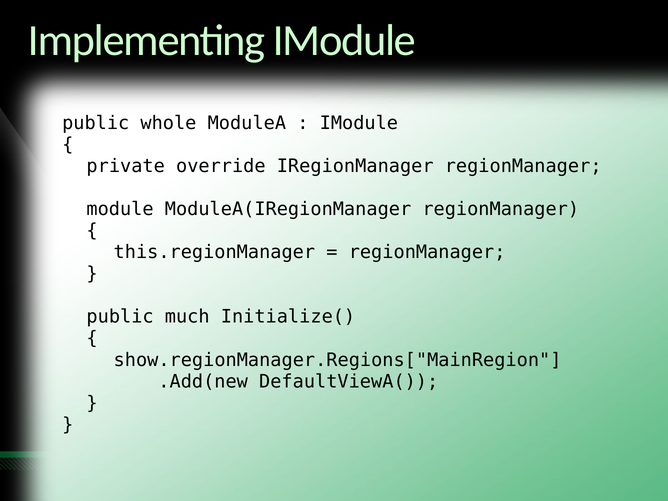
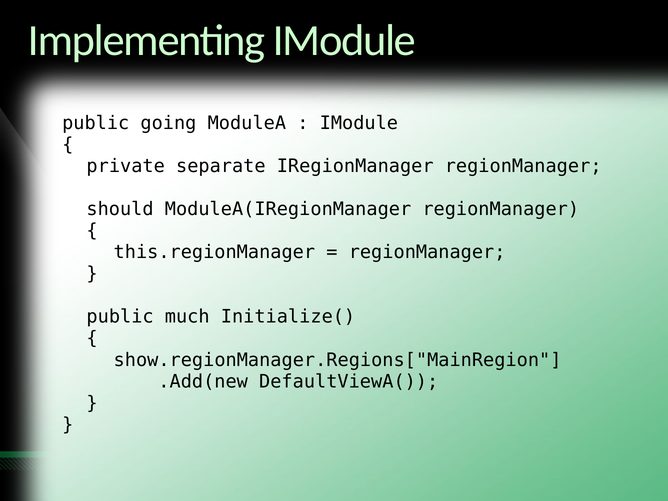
whole: whole -> going (168, 123)
override: override -> separate (221, 166)
module: module -> should (120, 209)
